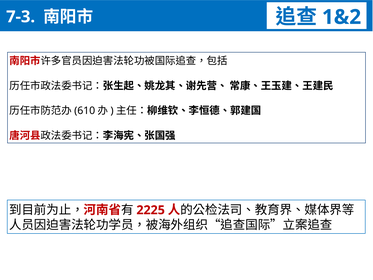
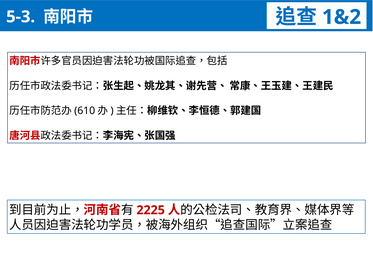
7-3: 7-3 -> 5-3 (21, 17)
